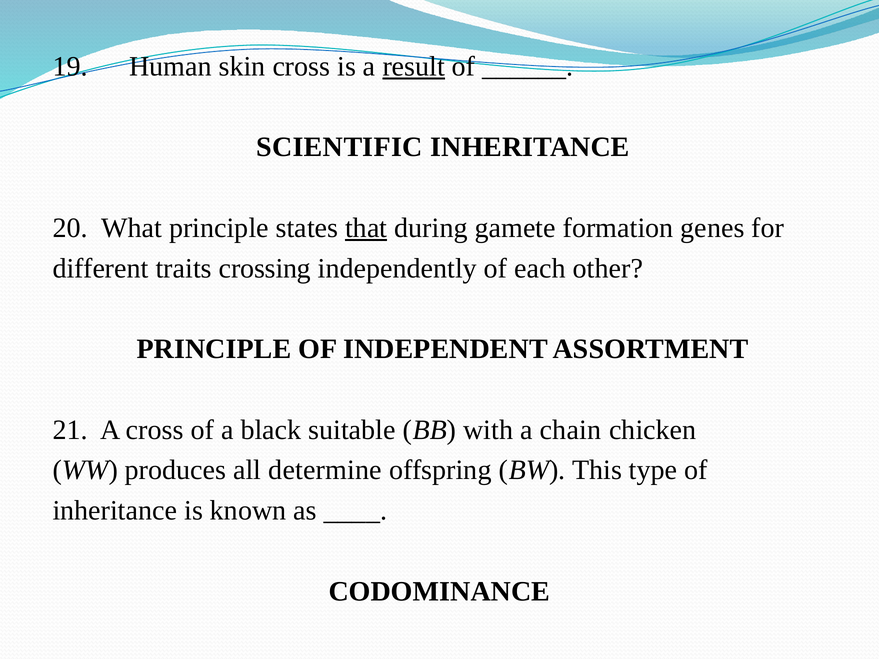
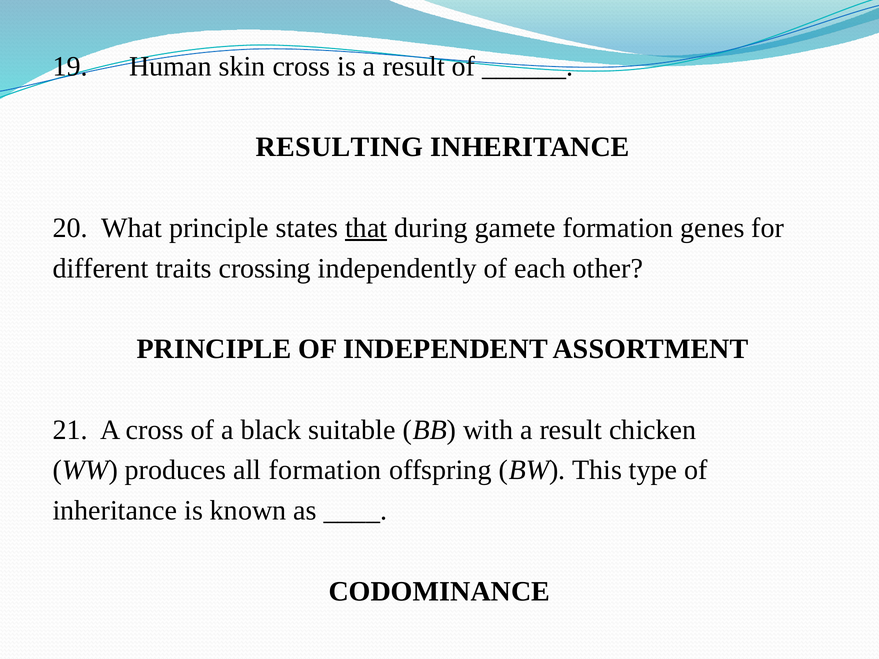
result underline: present -> none (414, 66)
SCIENTIFIC: SCIENTIFIC -> RESULTING (339, 147)
with a chain: chain -> result (571, 430)
all determine: determine -> formation (325, 470)
